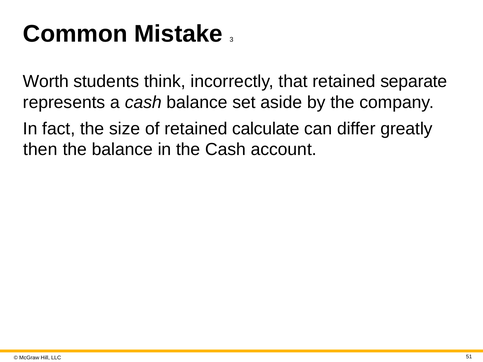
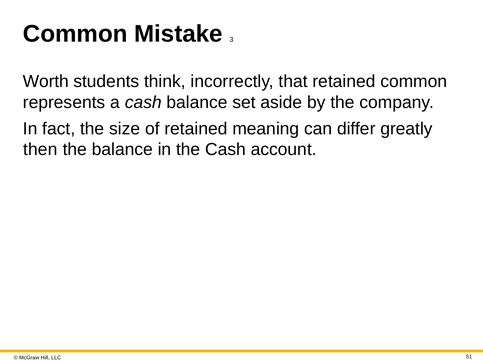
retained separate: separate -> common (414, 82)
calculate: calculate -> meaning (266, 129)
